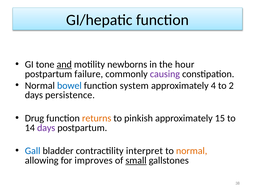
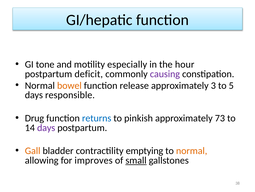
and underline: present -> none (64, 64)
newborns: newborns -> especially (127, 64)
failure: failure -> deficit (89, 74)
bowel colour: blue -> orange (69, 85)
system: system -> release (134, 85)
4: 4 -> 3 (213, 85)
2: 2 -> 5 (231, 85)
persistence: persistence -> responsible (70, 95)
returns colour: orange -> blue (97, 118)
15: 15 -> 73 (220, 118)
Gall colour: blue -> orange (33, 150)
interpret: interpret -> emptying (144, 150)
